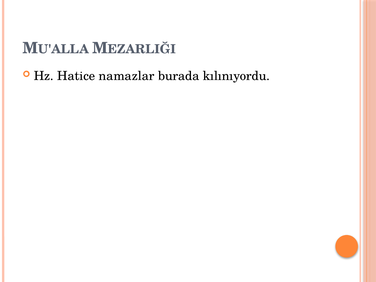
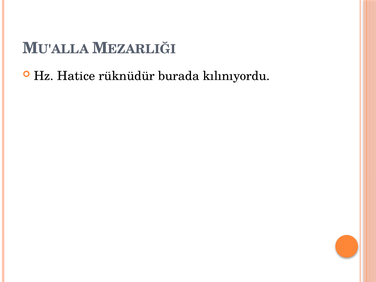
namazlar: namazlar -> rüknüdür (127, 76)
